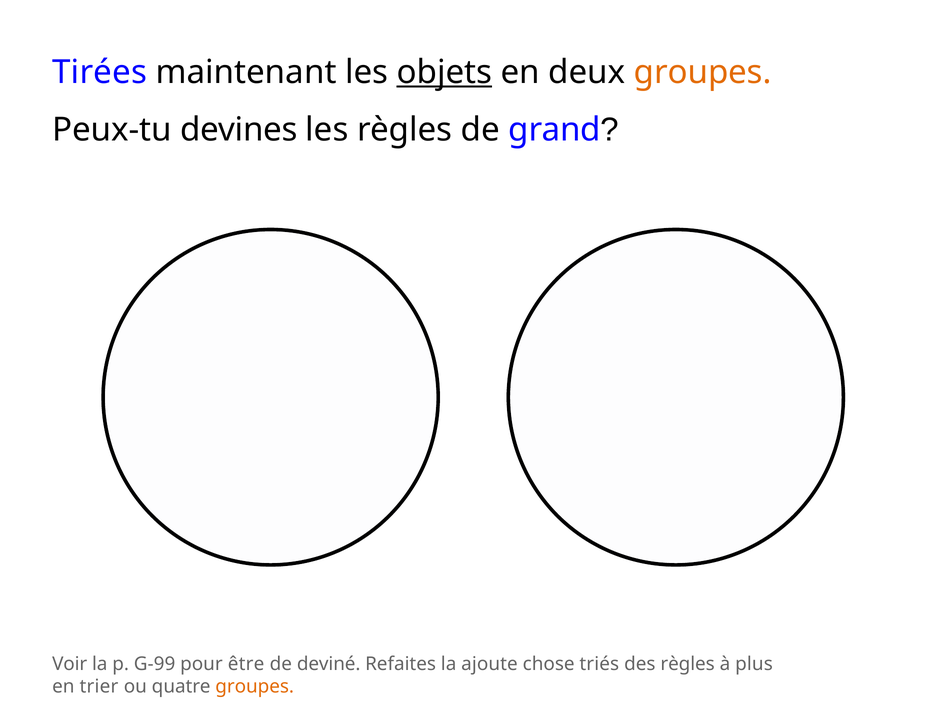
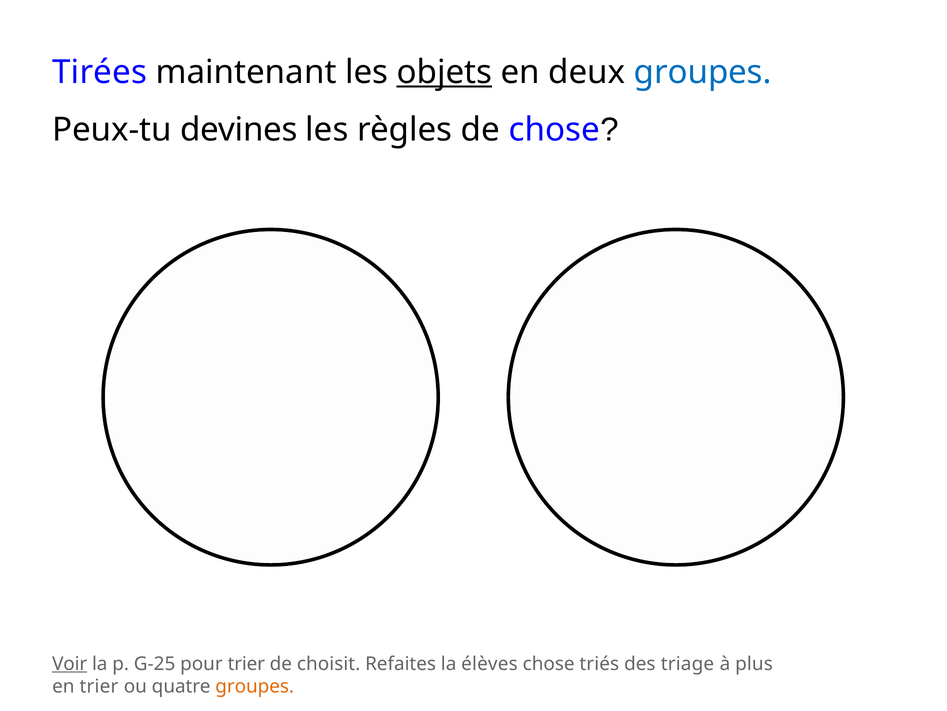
groupes colour: orange -> blue (703, 72)
de grand: grand -> chose (554, 129)
Voir underline: none -> present (70, 663)
G-99: G-99 -> G-25 (155, 663)
pour être: être -> trier (246, 663)
deviné: deviné -> choisit (329, 663)
ajoute: ajoute -> élèves (489, 663)
des règles: règles -> triage (687, 663)
